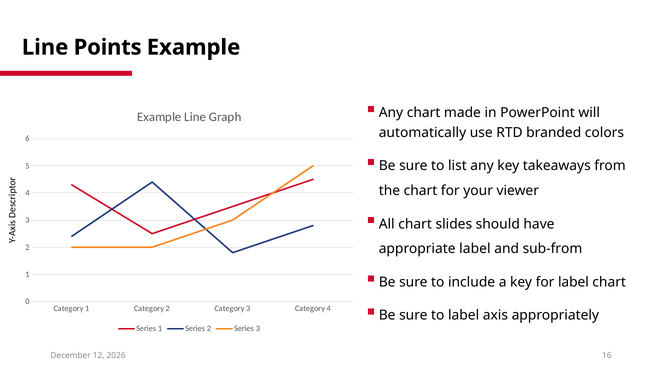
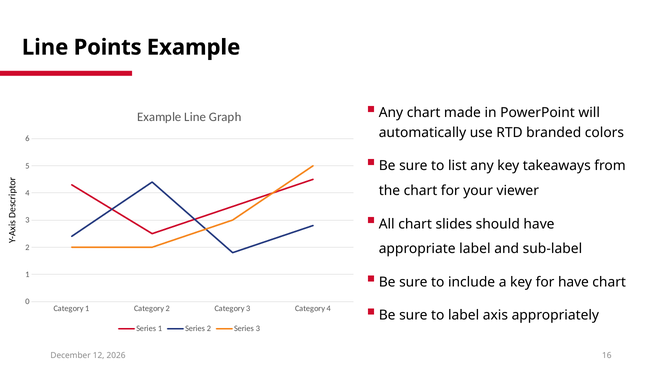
sub-from: sub-from -> sub-label (552, 249)
for label: label -> have (573, 282)
